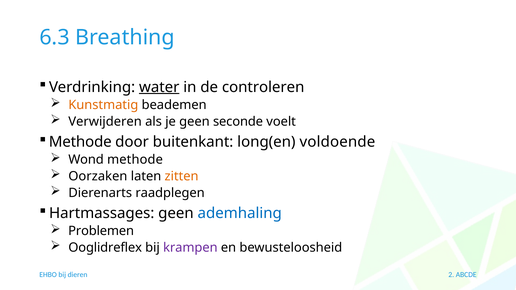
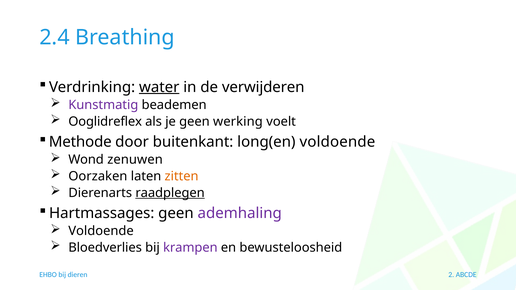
6.3: 6.3 -> 2.4 (54, 37)
controleren: controleren -> verwijderen (263, 87)
Kunstmatig colour: orange -> purple (103, 105)
Verwijderen: Verwijderen -> Ooglidreflex (105, 122)
seconde: seconde -> werking (238, 122)
Wond methode: methode -> zenuwen (135, 160)
raadplegen underline: none -> present (170, 193)
ademhaling colour: blue -> purple (240, 213)
Problemen: Problemen -> Voldoende (101, 231)
Ooglidreflex: Ooglidreflex -> Bloedverlies (105, 248)
